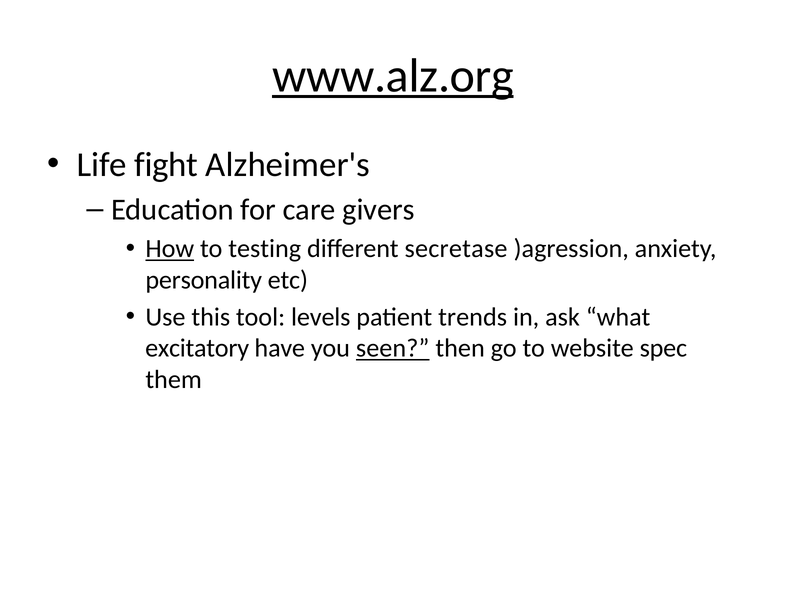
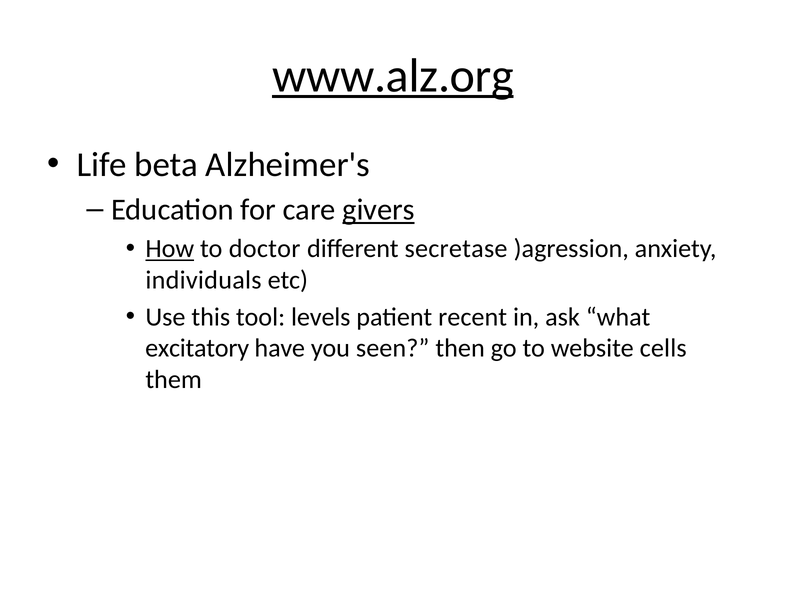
fight: fight -> beta (166, 165)
givers underline: none -> present (378, 210)
testing: testing -> doctor (265, 249)
personality: personality -> individuals (203, 280)
trends: trends -> recent (473, 317)
seen underline: present -> none (393, 349)
spec: spec -> cells (663, 349)
